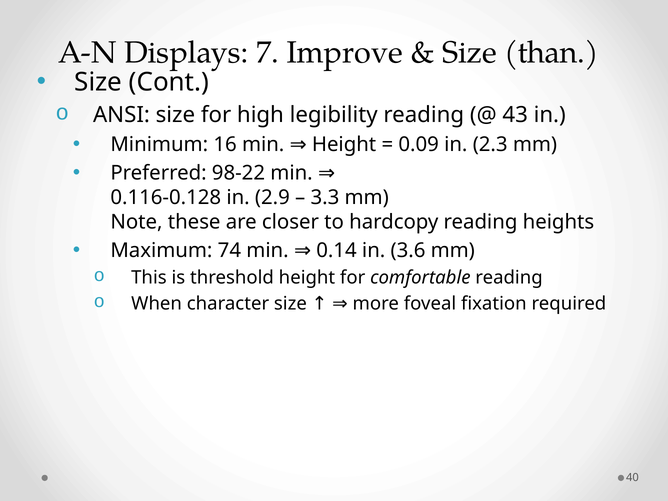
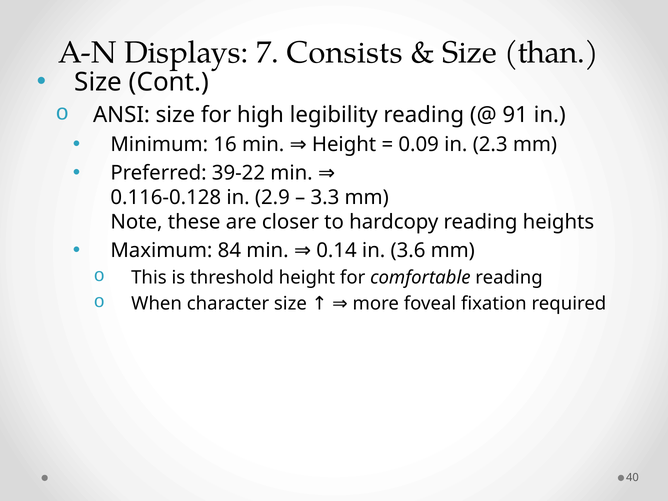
Improve: Improve -> Consists (345, 53)
43: 43 -> 91 (515, 115)
98-22: 98-22 -> 39-22 (238, 173)
74: 74 -> 84 (229, 251)
